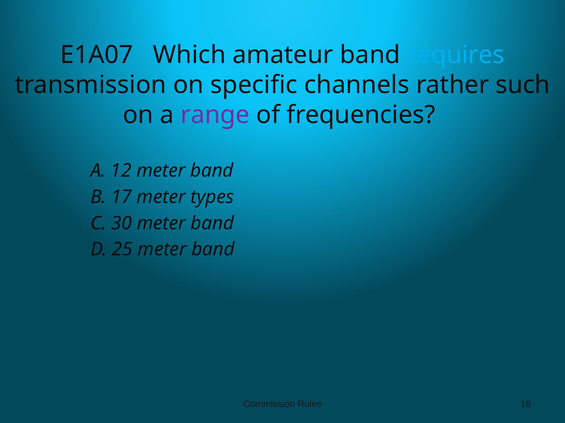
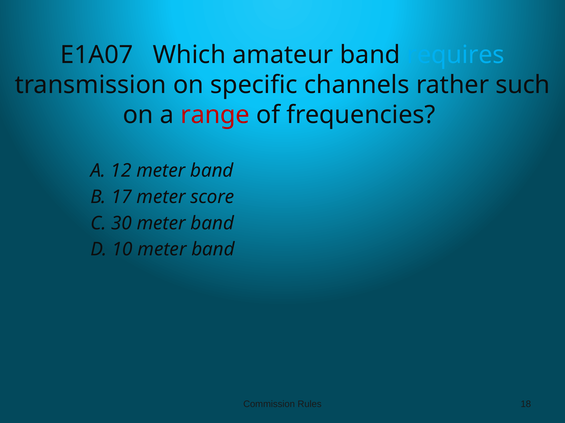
range colour: purple -> red (215, 115)
types: types -> score (212, 197)
25: 25 -> 10 (122, 250)
